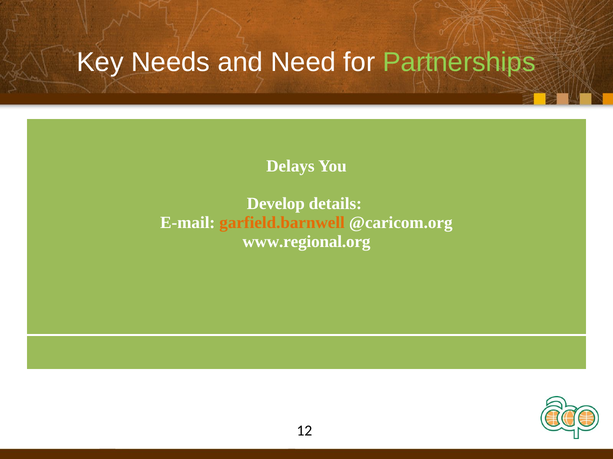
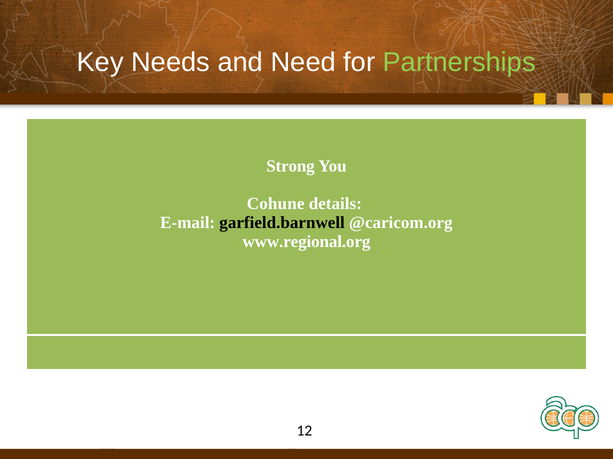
Delays: Delays -> Strong (291, 166)
Develop: Develop -> Cohune (276, 204)
garfield.barnwell colour: orange -> black (282, 223)
